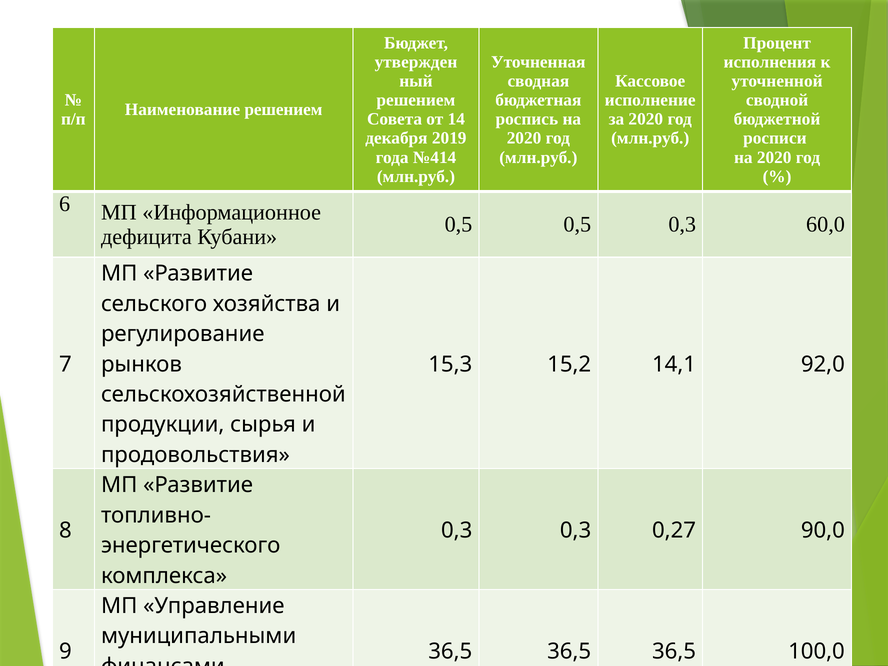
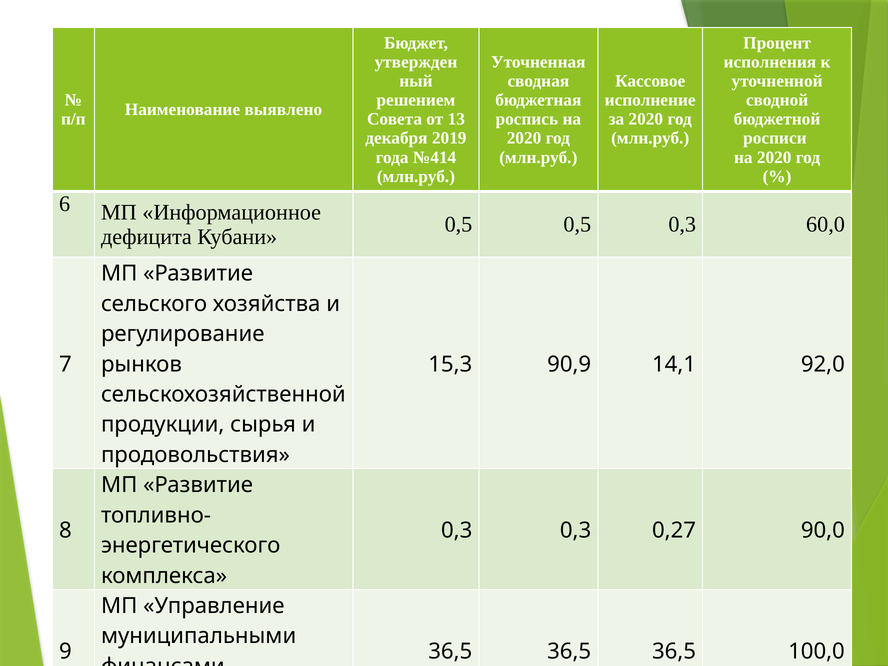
Наименование решением: решением -> выявлено (283, 110)
14: 14 -> 13 (456, 119)
15,2: 15,2 -> 90,9 (569, 364)
